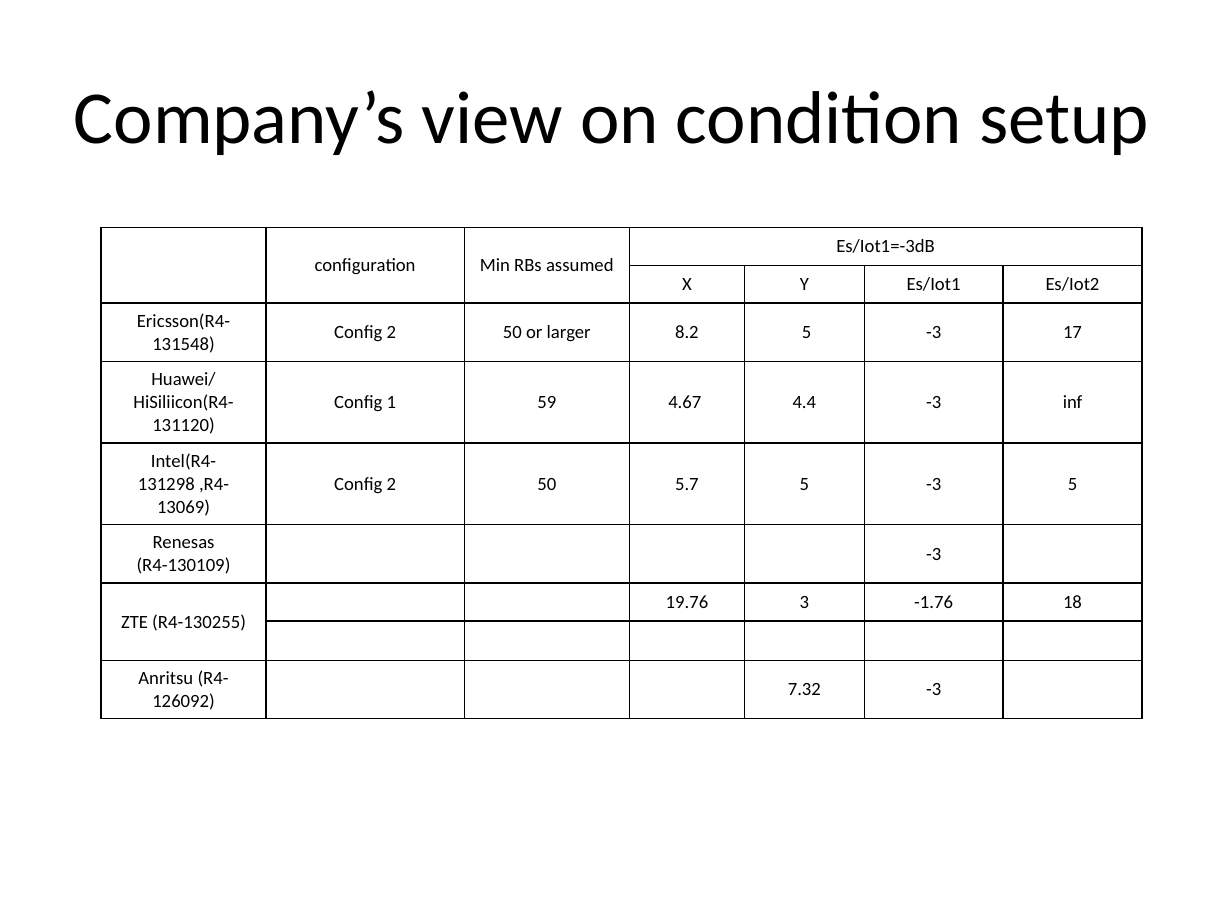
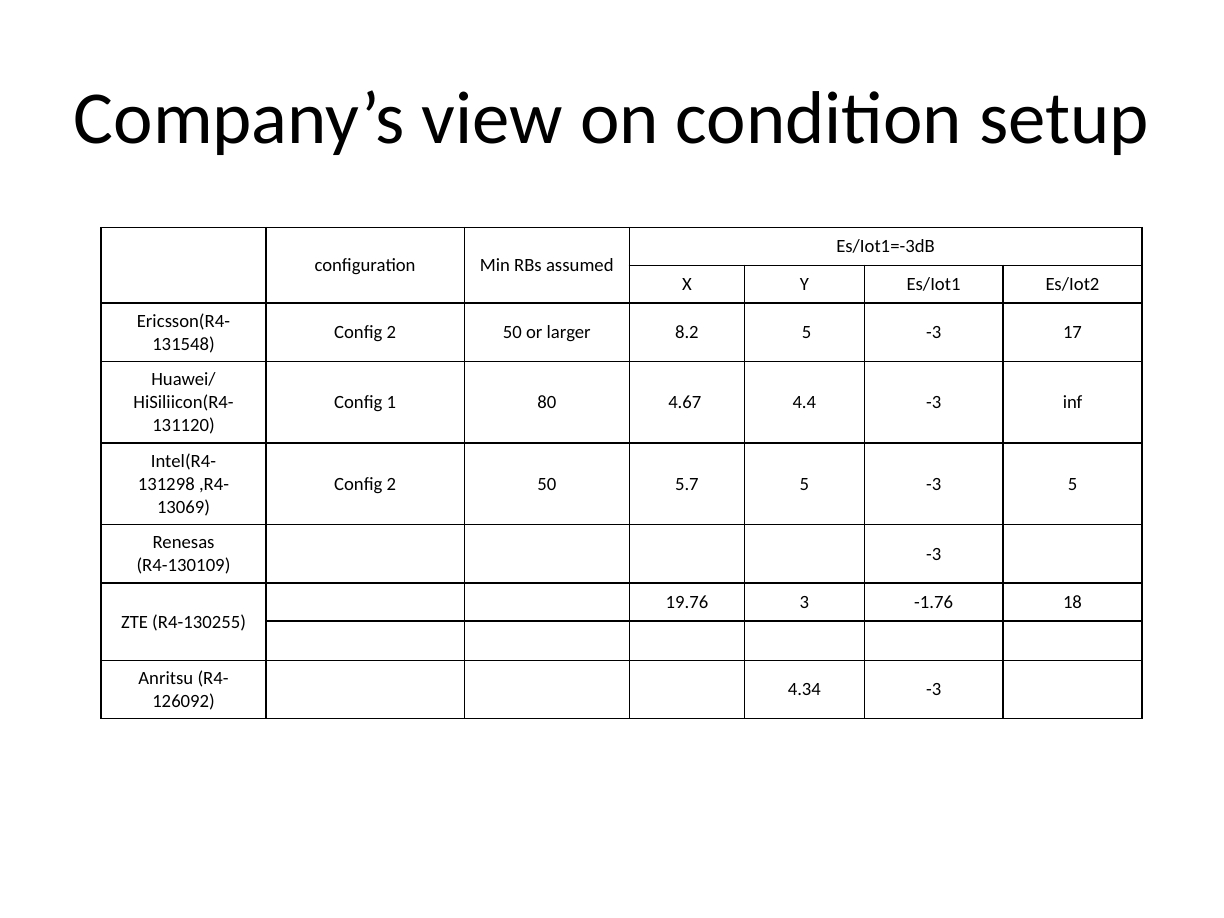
59: 59 -> 80 (547, 403)
7.32: 7.32 -> 4.34 (804, 690)
